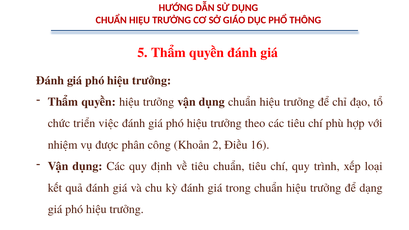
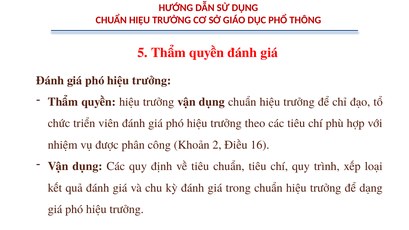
việc: việc -> viên (109, 123)
